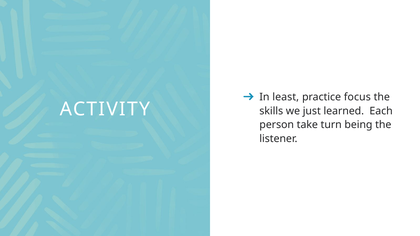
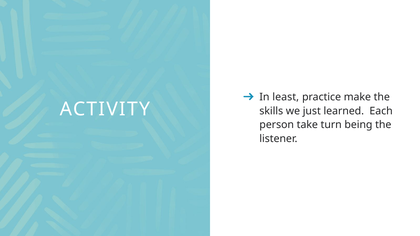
focus: focus -> make (357, 97)
